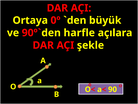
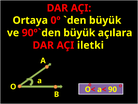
harfle: harfle -> büyük (79, 33)
şekle: şekle -> iletki (90, 45)
